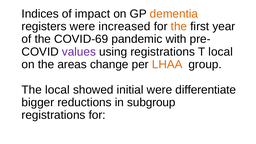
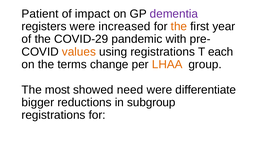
Indices: Indices -> Patient (40, 14)
dementia colour: orange -> purple (174, 14)
COVID-69: COVID-69 -> COVID-29 (81, 39)
values colour: purple -> orange (79, 52)
T local: local -> each (221, 52)
areas: areas -> terms (72, 64)
The local: local -> most (58, 90)
initial: initial -> need (130, 90)
